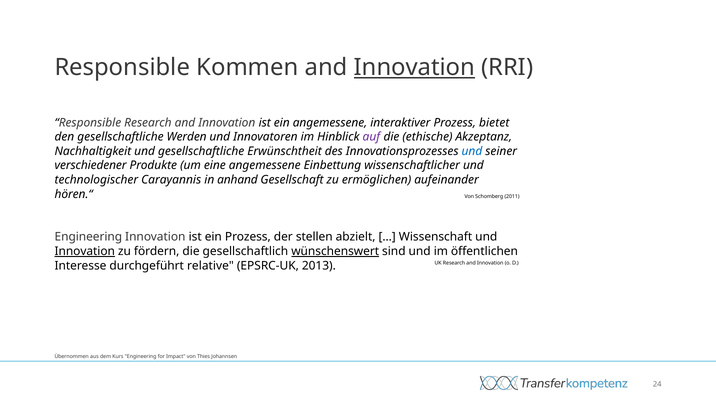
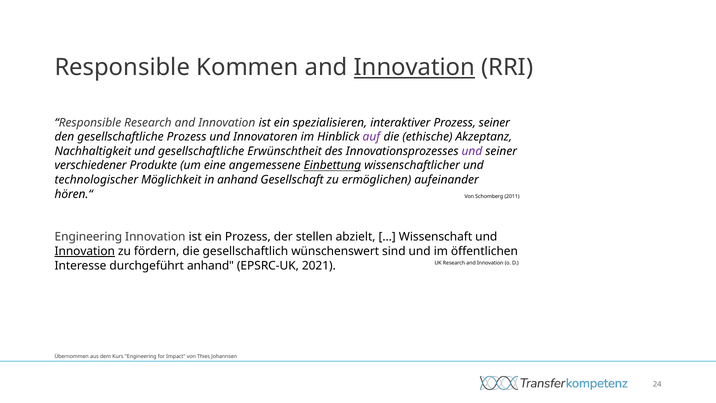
ein angemessene: angemessene -> spezialisieren (330, 123)
Prozess bietet: bietet -> seiner (494, 123)
gesellschaftliche Werden: Werden -> Prozess (187, 137)
und colour: blue -> purple (472, 151)
Einbettung underline: none -> present (332, 165)
Carayannis: Carayannis -> Möglichkeit (171, 180)
wünschenswert underline: present -> none (335, 251)
durchgeführt relative: relative -> anhand (210, 265)
2013: 2013 -> 2021 (319, 265)
